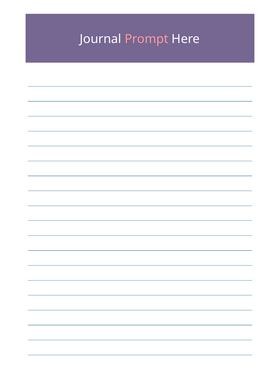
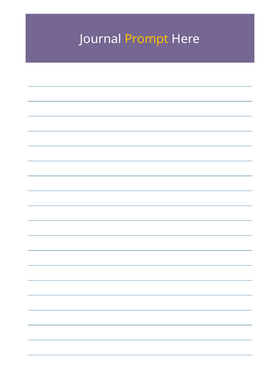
Prompt colour: pink -> yellow (146, 39)
